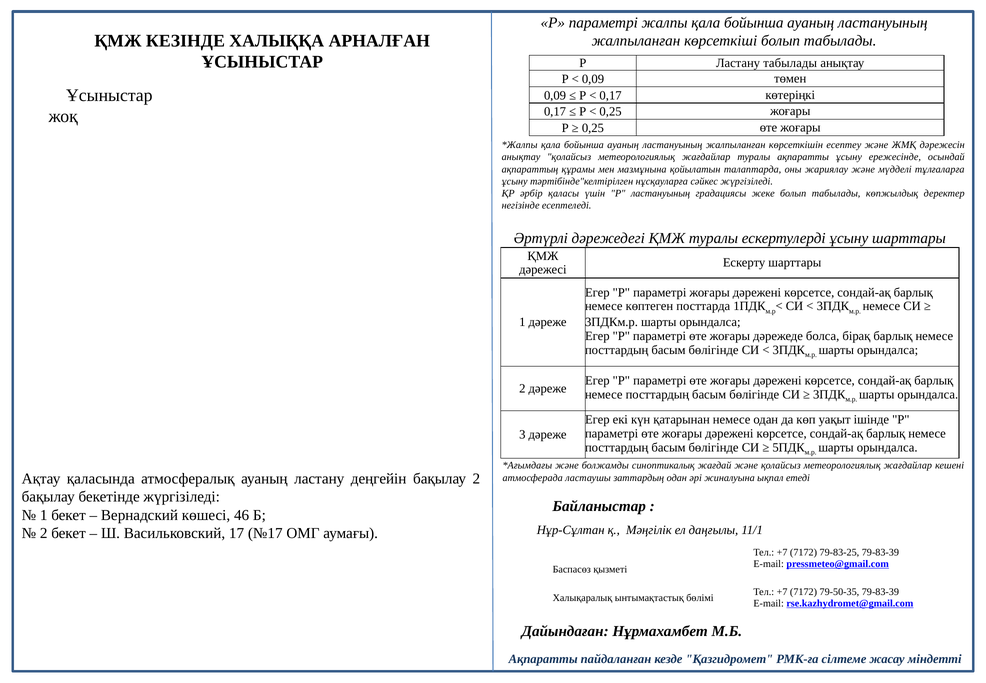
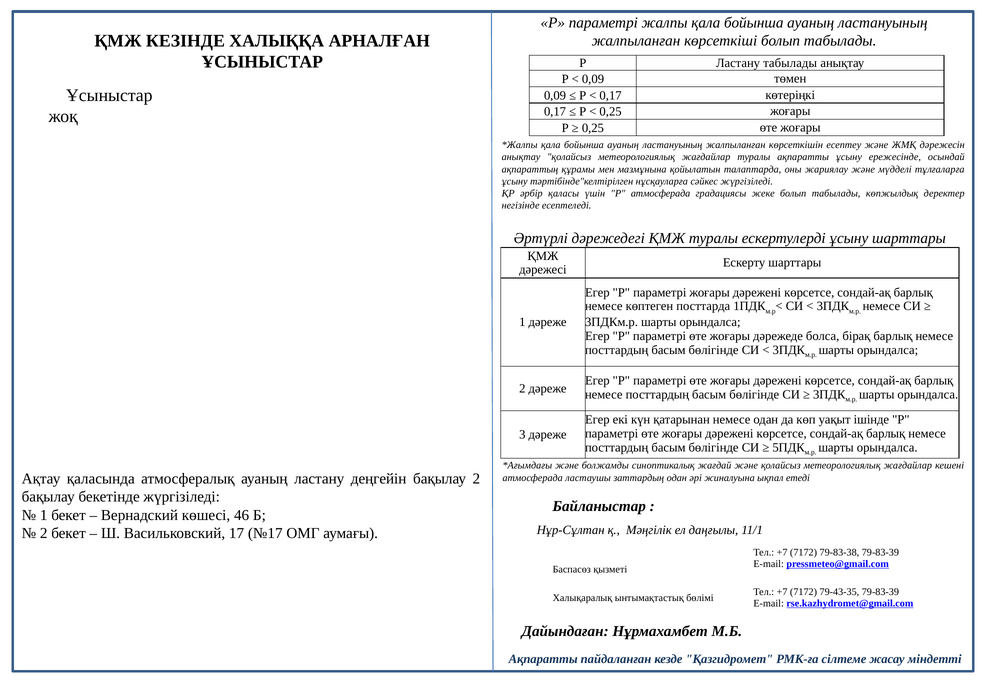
Р ластануының: ластануының -> атмосферада (661, 193)
79-83-25: 79-83-25 -> 79-83-38 (839, 552)
79-50-35: 79-50-35 -> 79-43-35 (839, 592)
